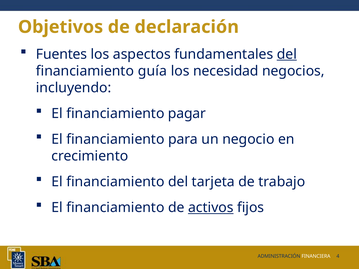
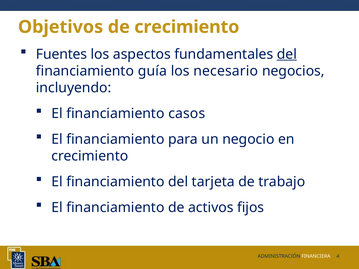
de declaración: declaración -> crecimiento (187, 27)
necesidad: necesidad -> necesario (226, 71)
pagar: pagar -> casos (187, 114)
activos underline: present -> none (211, 208)
